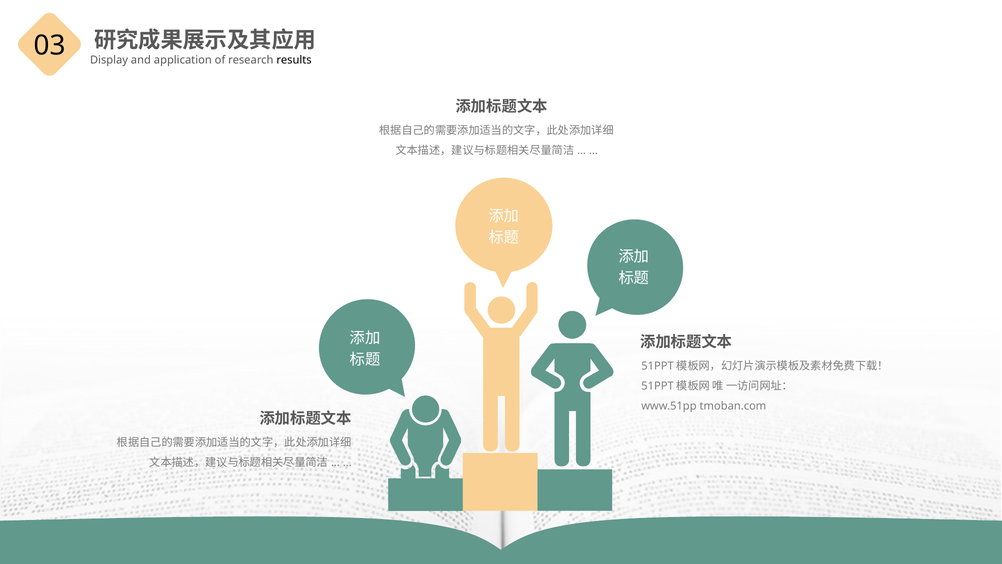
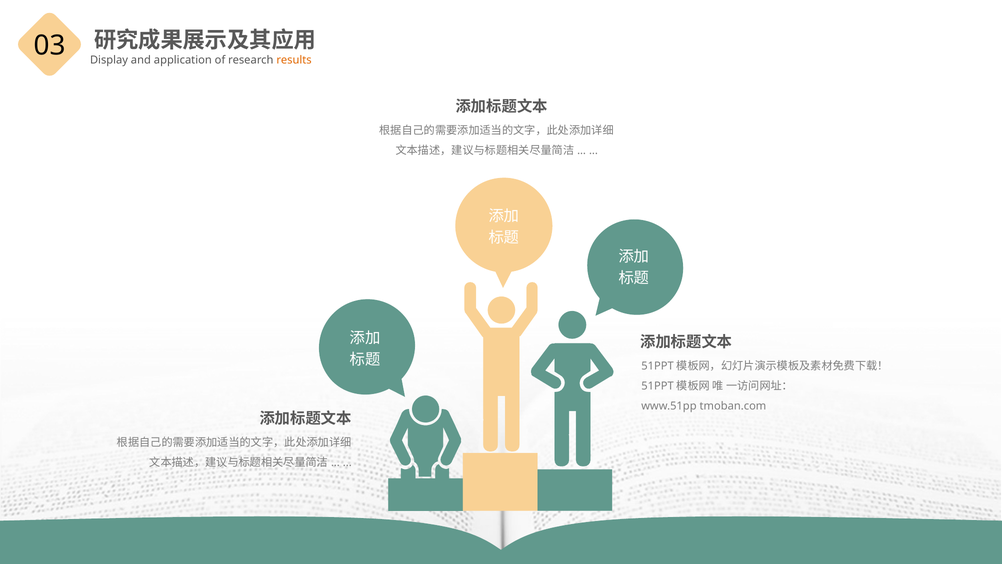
results colour: black -> orange (294, 60)
